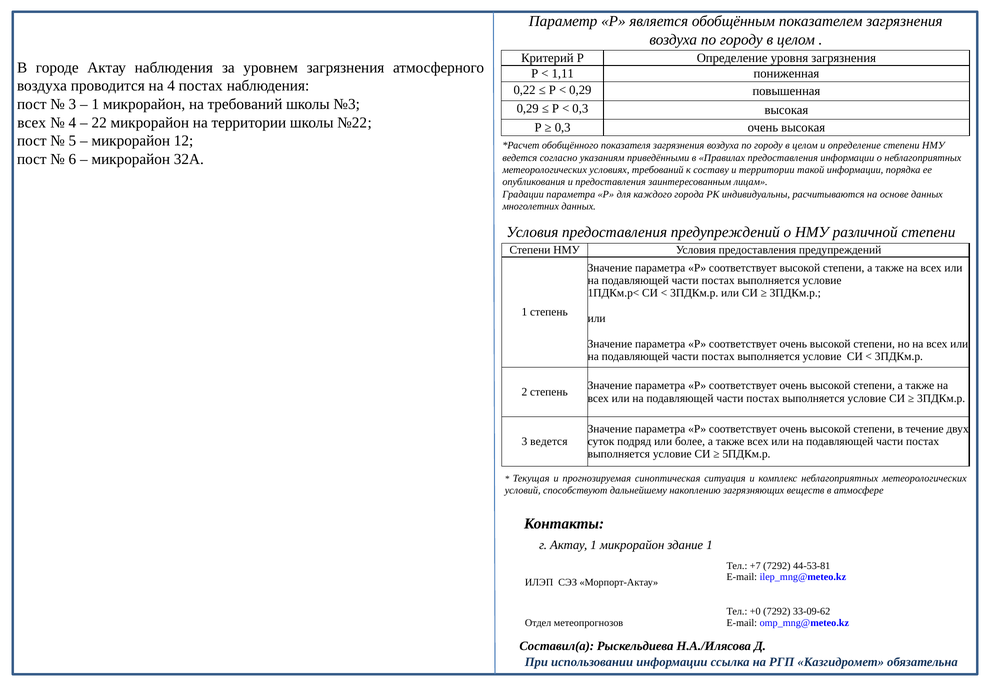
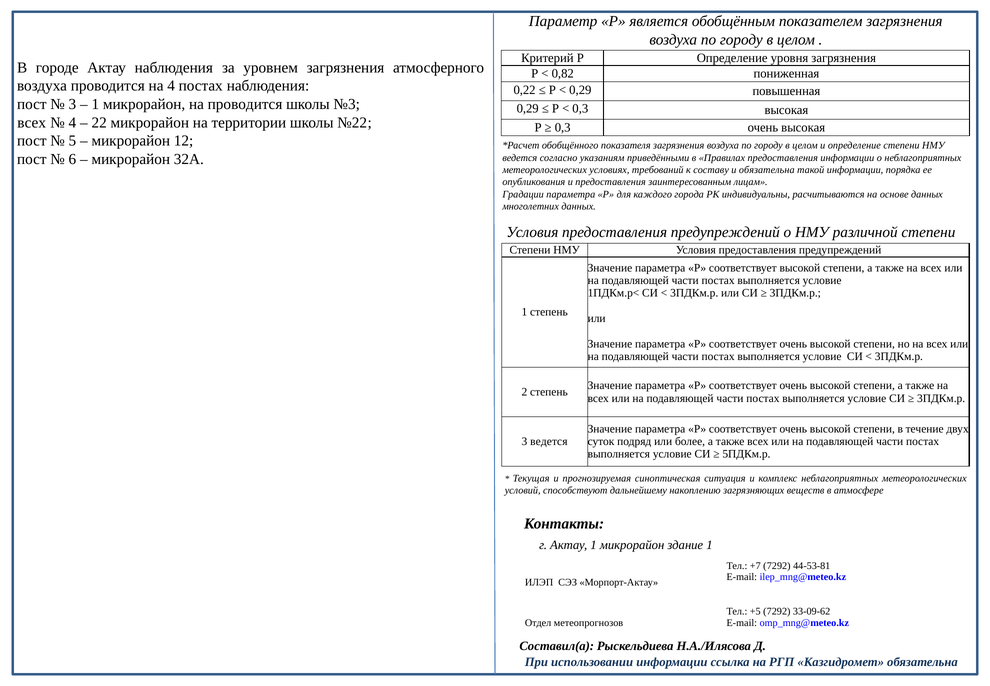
1,11: 1,11 -> 0,82 (563, 73)
на требований: требований -> проводится (245, 104)
и территории: территории -> обязательна (767, 170)
+0: +0 -> +5 (755, 611)
